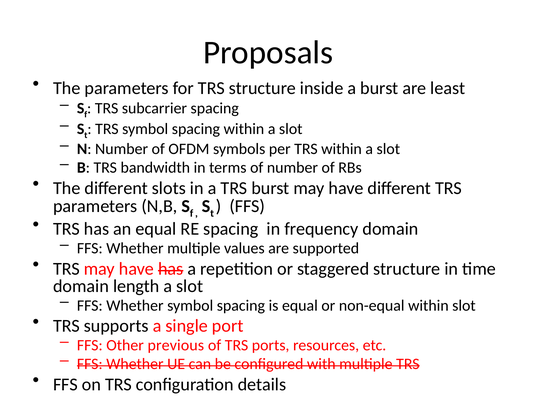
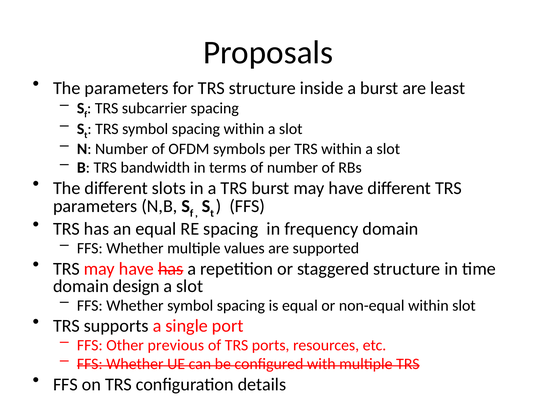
length: length -> design (136, 286)
